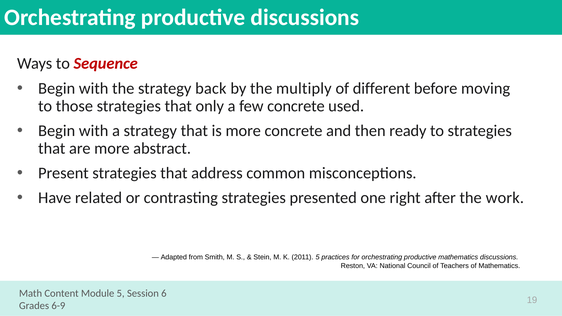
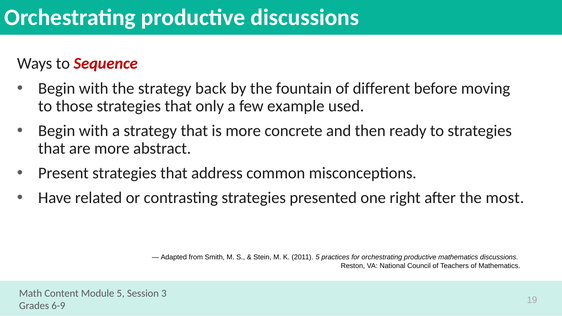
multiply: multiply -> fountain (304, 88)
few concrete: concrete -> example (296, 106)
work: work -> most (505, 198)
6: 6 -> 3 (164, 293)
